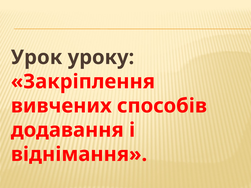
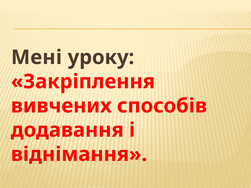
Урок: Урок -> Мені (37, 57)
